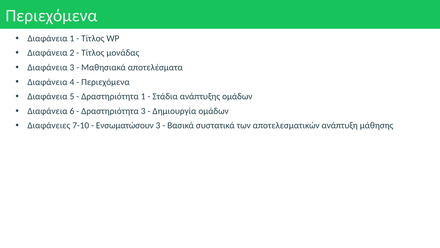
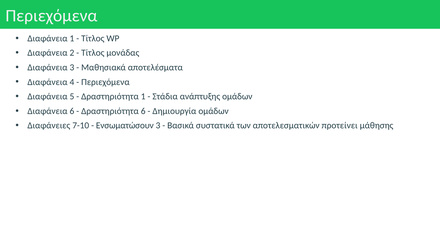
Δραστηριότητα 3: 3 -> 6 (143, 111)
ανάπτυξη: ανάπτυξη -> προτείνει (340, 125)
